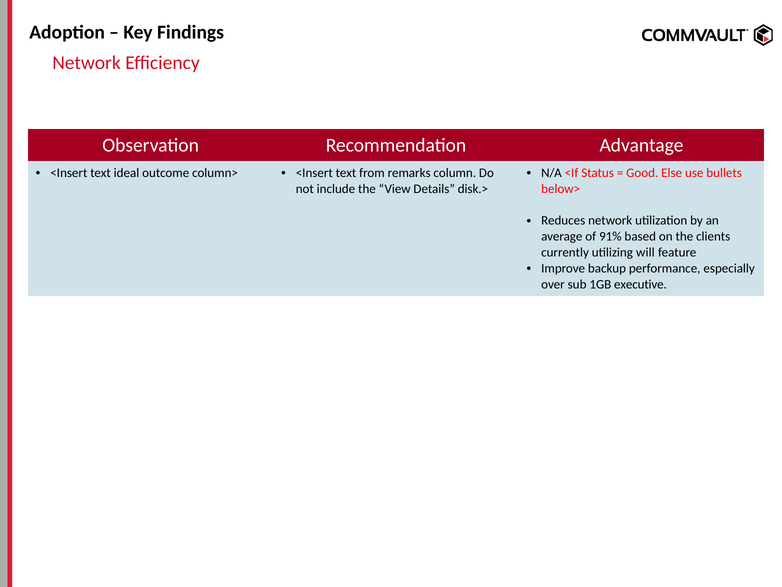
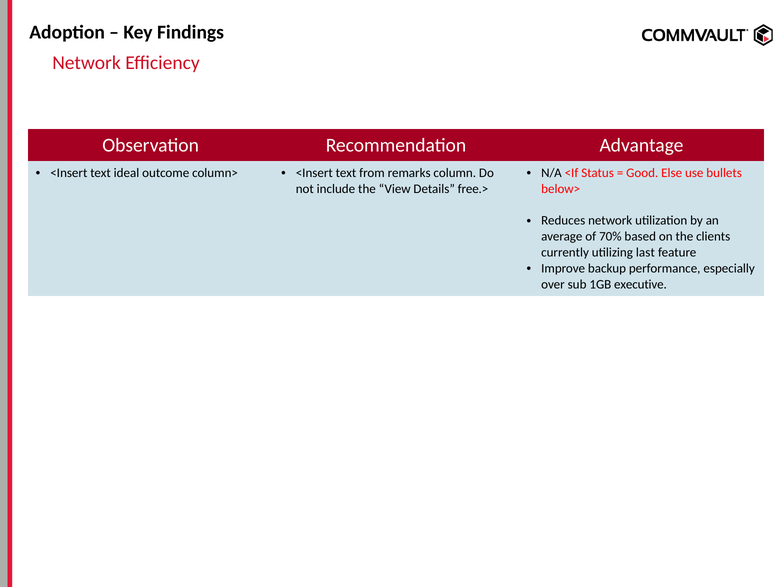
disk.>: disk.> -> free.> (473, 189)
91%: 91% -> 70% (610, 236)
will: will -> last (645, 252)
